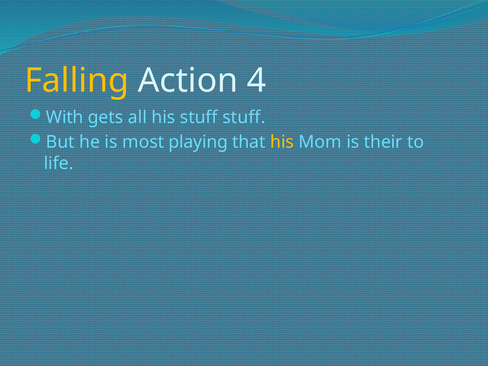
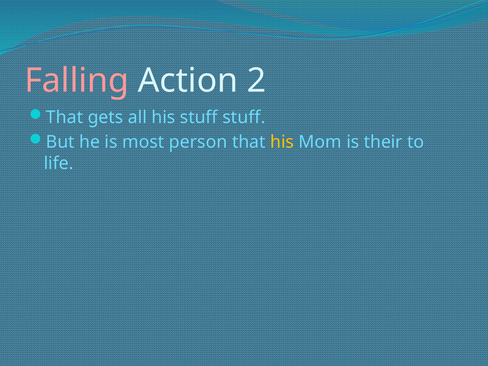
Falling colour: yellow -> pink (77, 81)
4: 4 -> 2 (257, 81)
With: With -> That (65, 117)
playing: playing -> person (198, 142)
